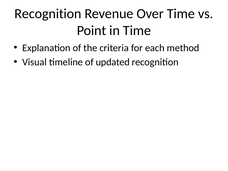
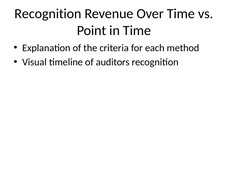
updated: updated -> auditors (113, 62)
